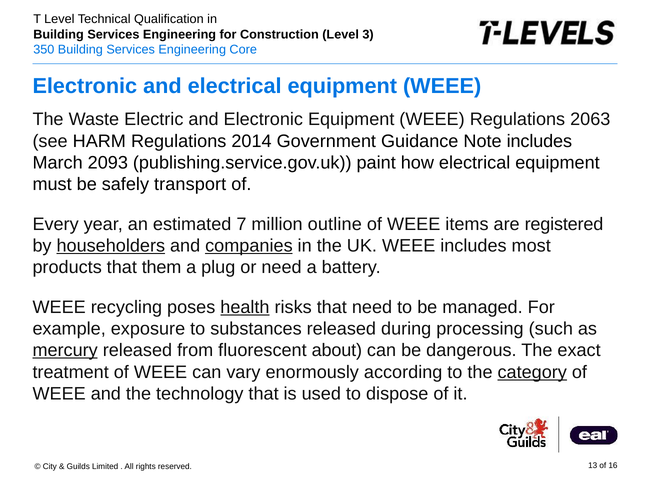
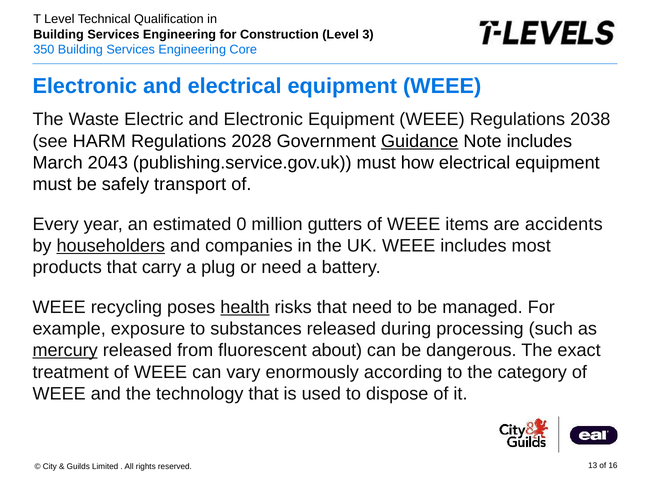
2063: 2063 -> 2038 (590, 120)
2014: 2014 -> 2028 (252, 141)
Guidance underline: none -> present (420, 141)
2093: 2093 -> 2043 (108, 163)
publishing.service.gov.uk paint: paint -> must (376, 163)
7: 7 -> 0 (241, 224)
outline: outline -> gutters (335, 224)
registered: registered -> accidents (564, 224)
companies underline: present -> none (249, 246)
them: them -> carry (162, 268)
category underline: present -> none (532, 372)
